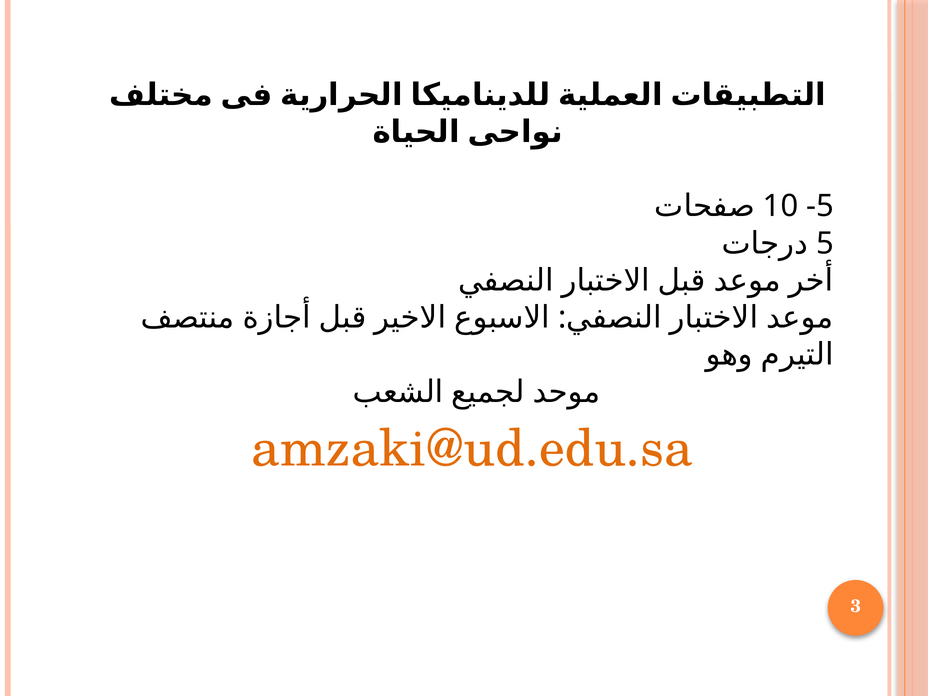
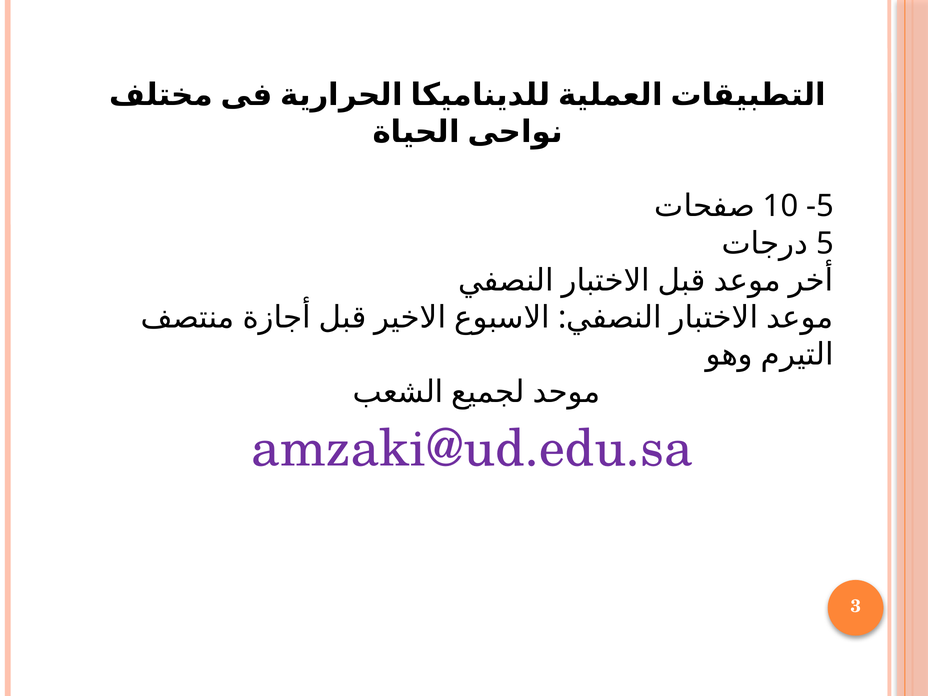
amzaki@ud.edu.sa colour: orange -> purple (472, 449)
